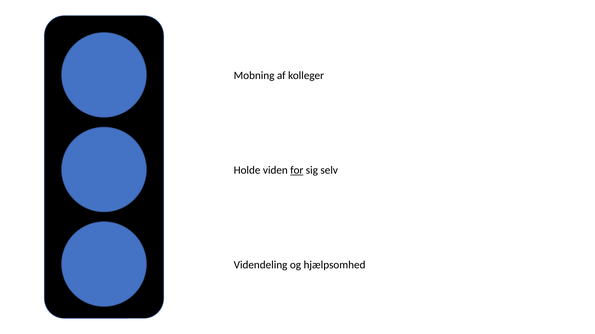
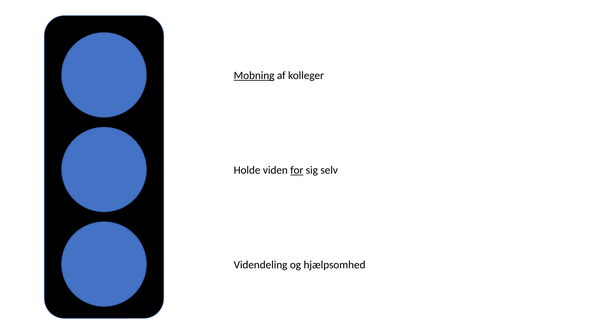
Mobning underline: none -> present (254, 76)
